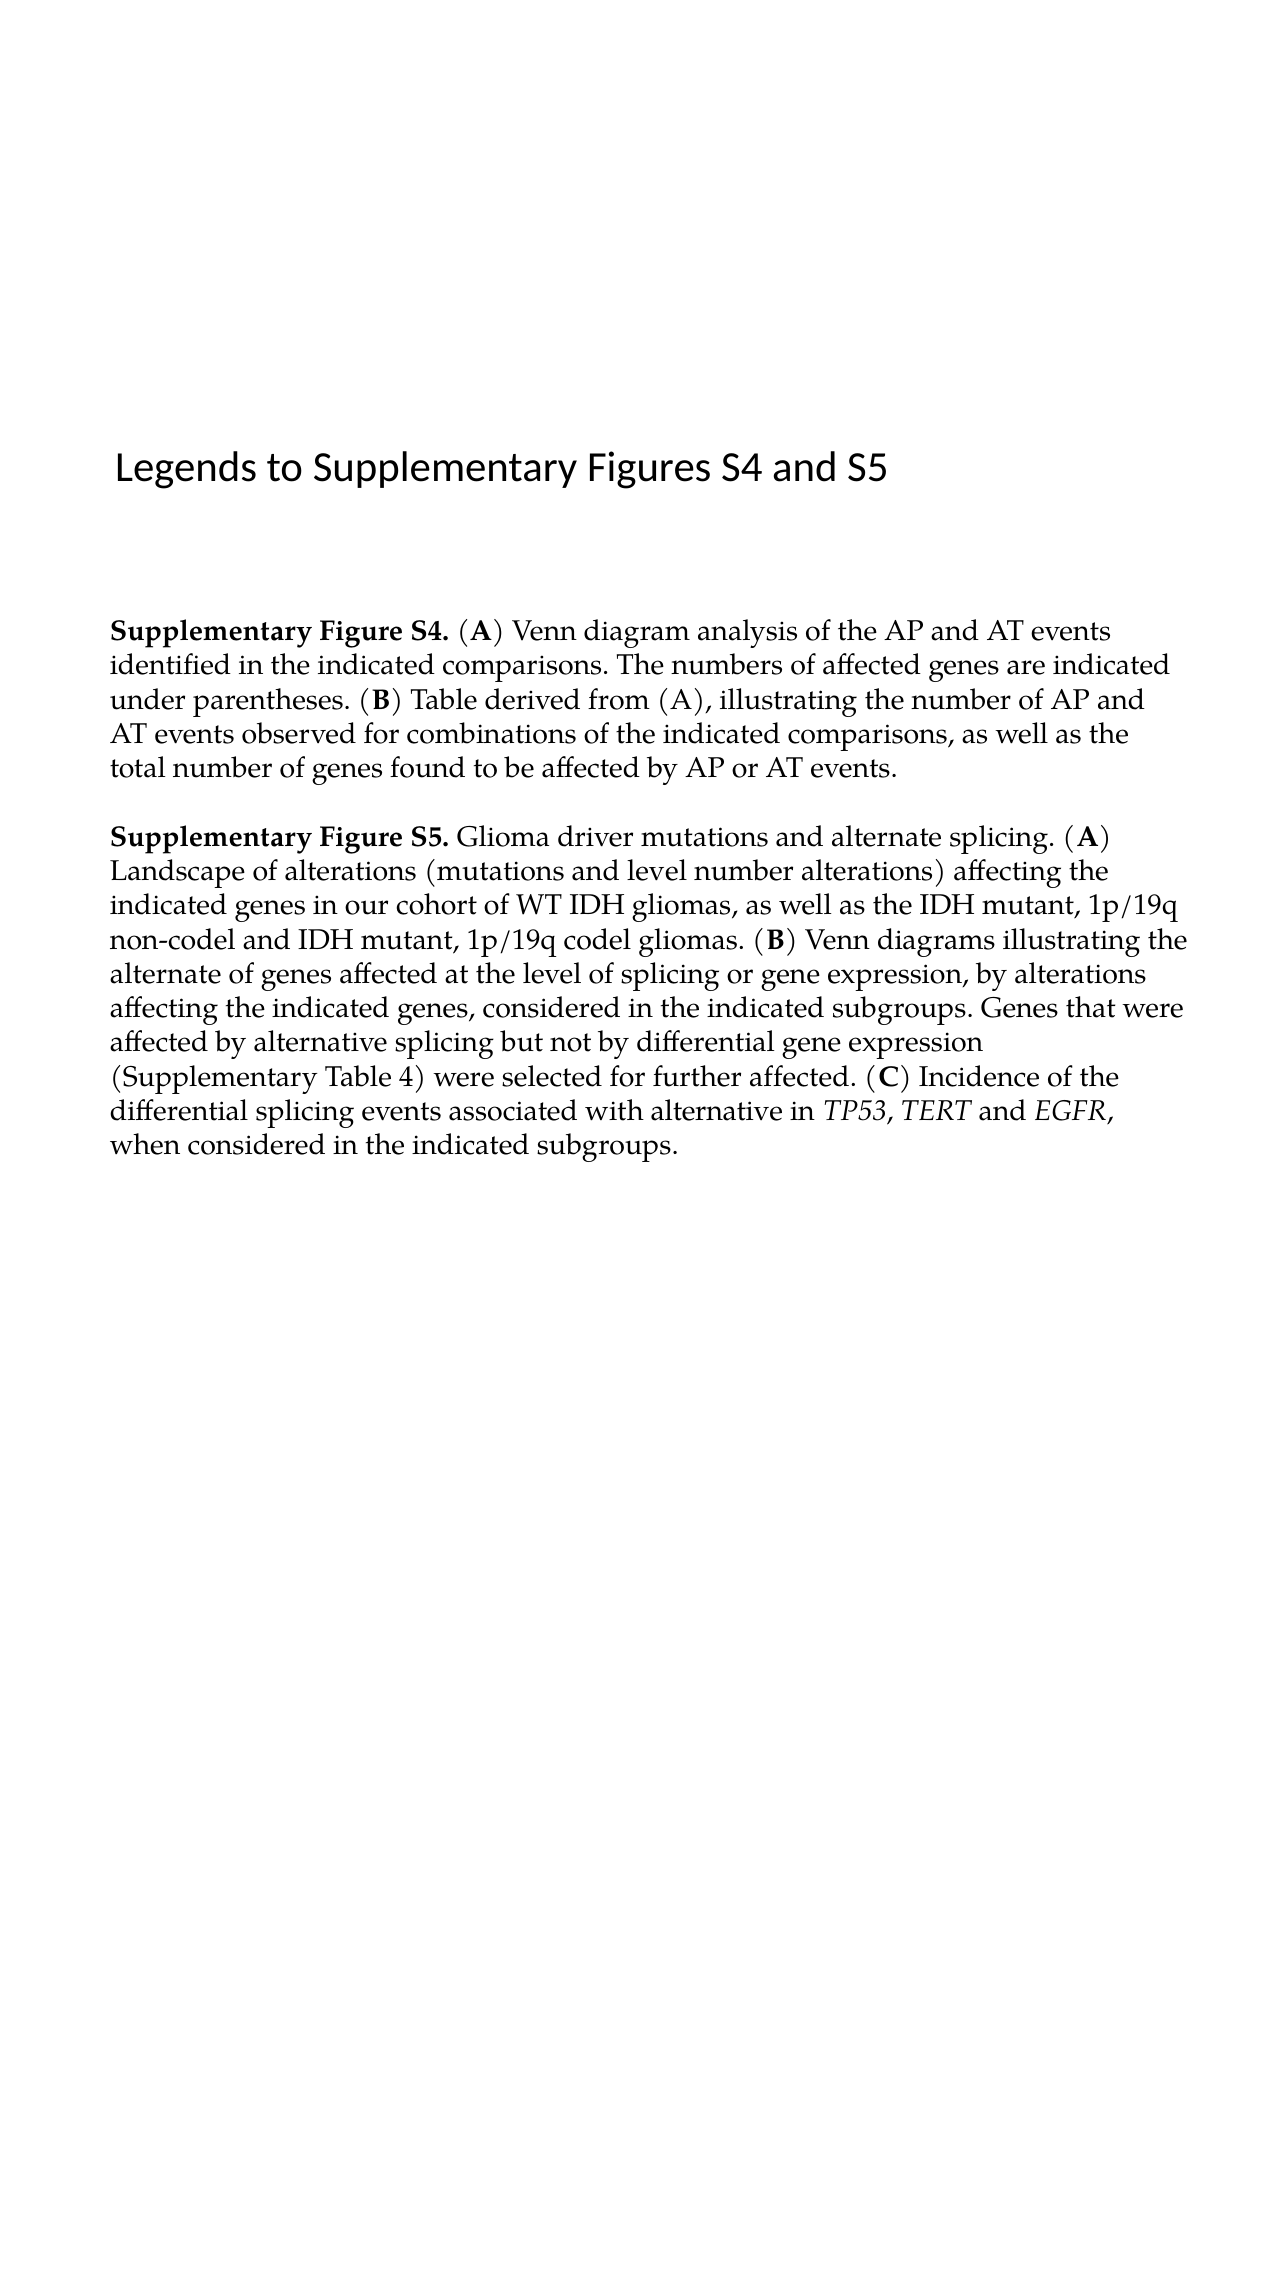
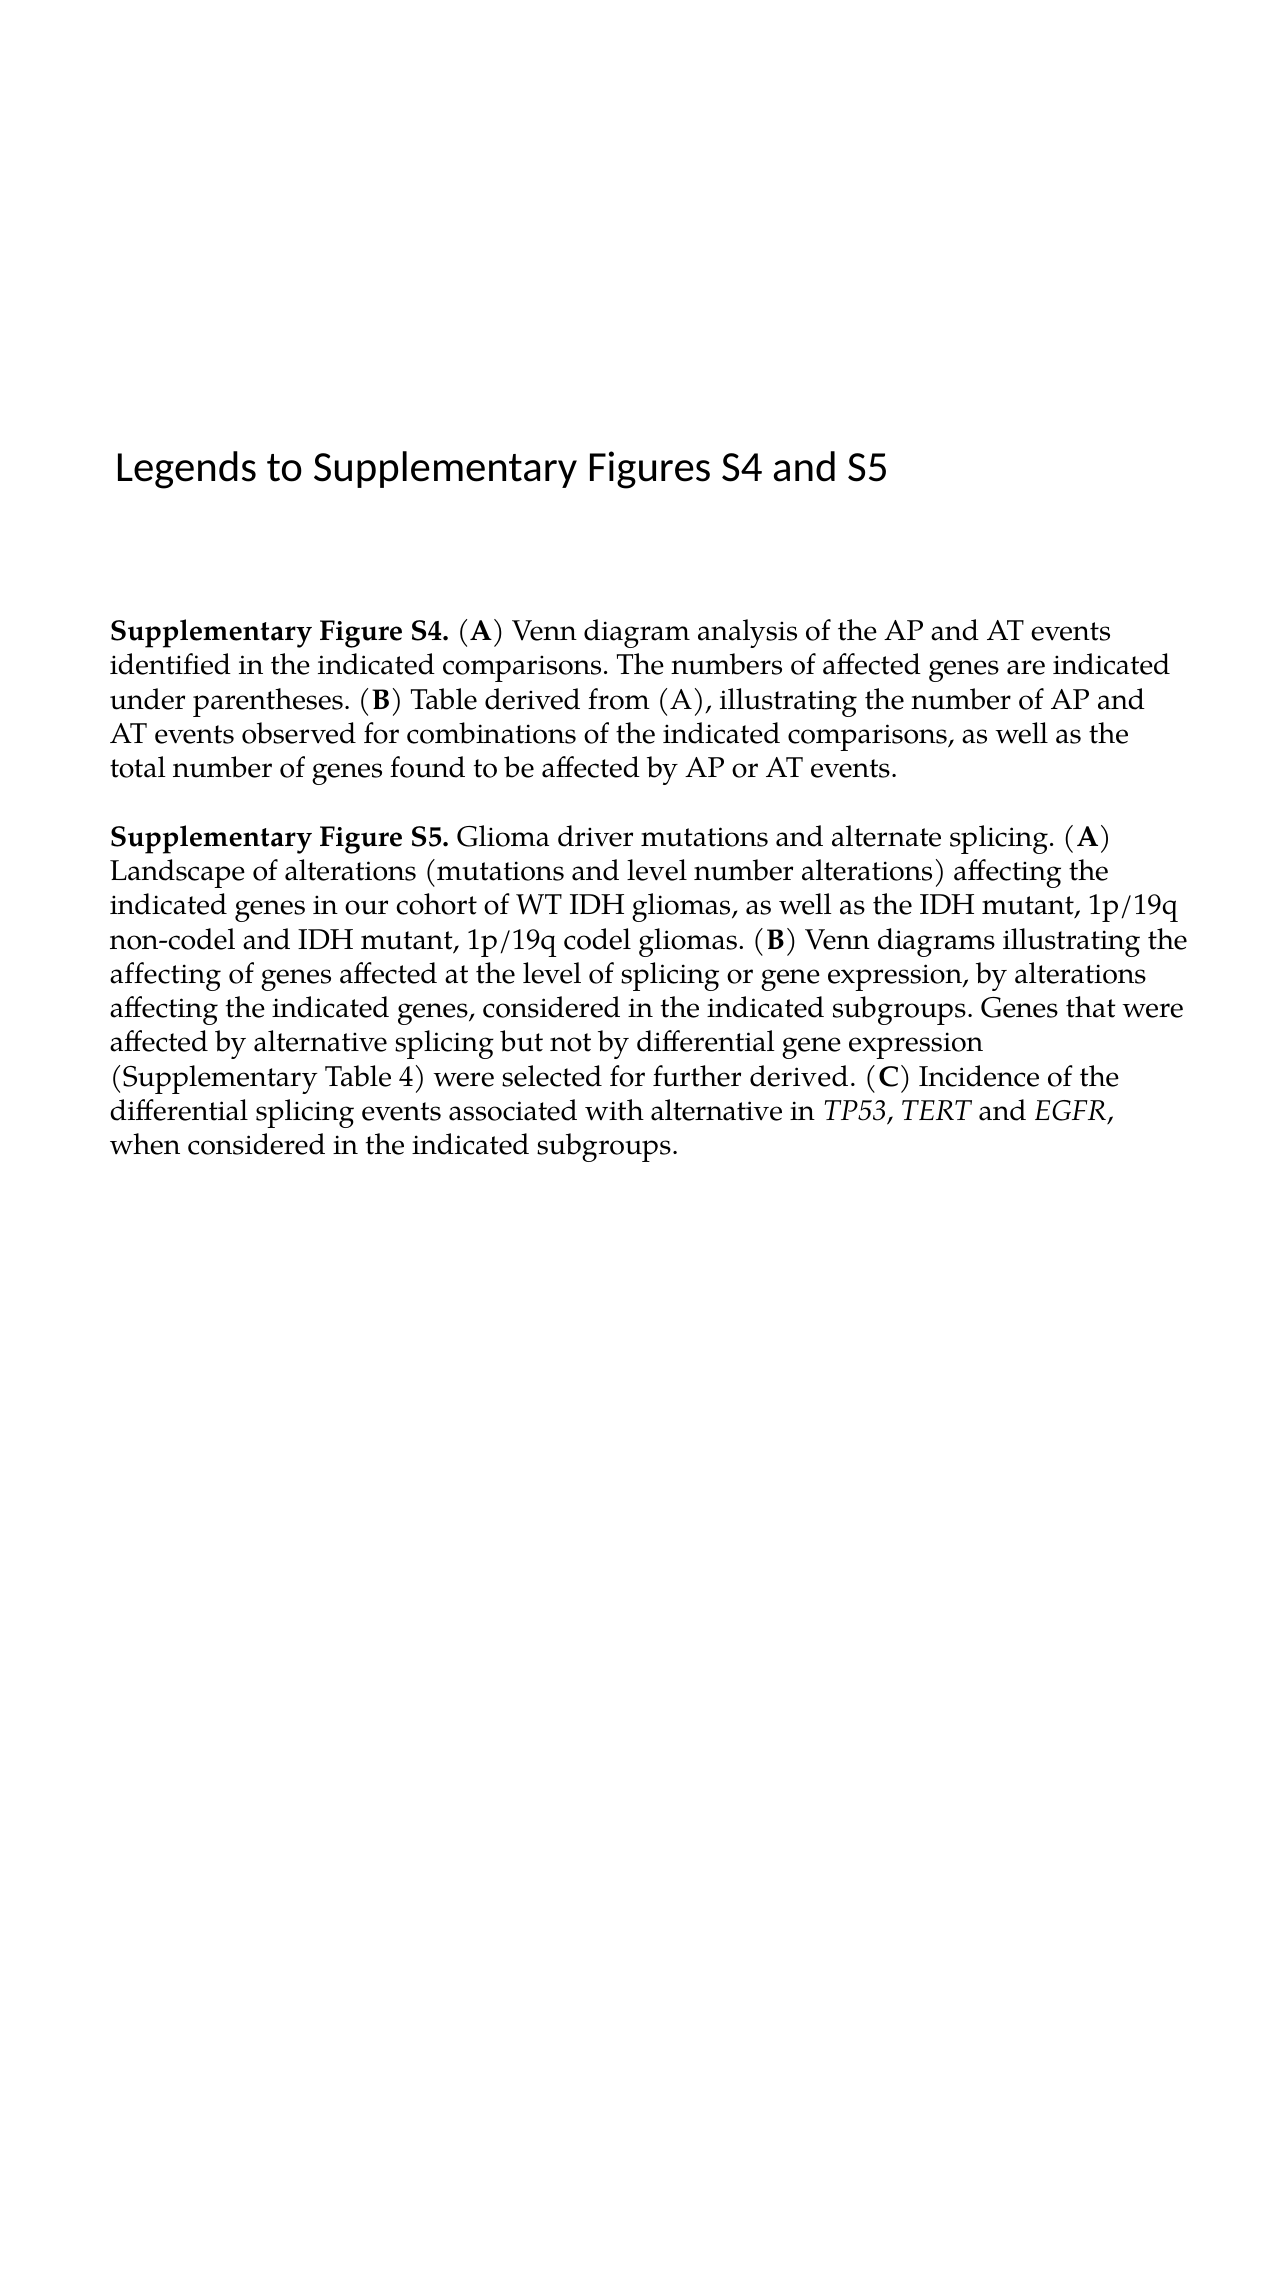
alternate: alternate -> affecting (166, 974)
further affected: affected -> derived (803, 1076)
